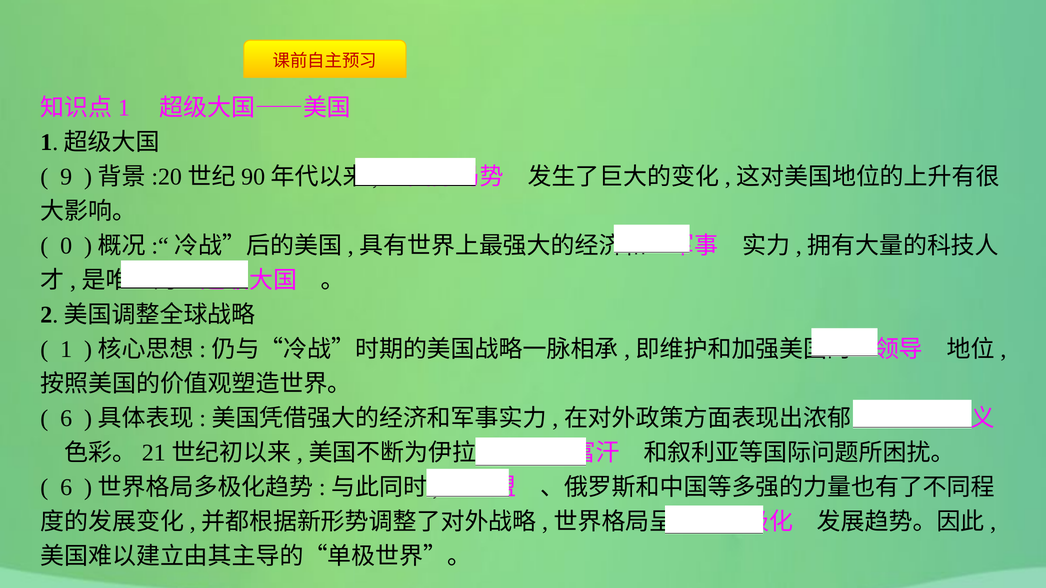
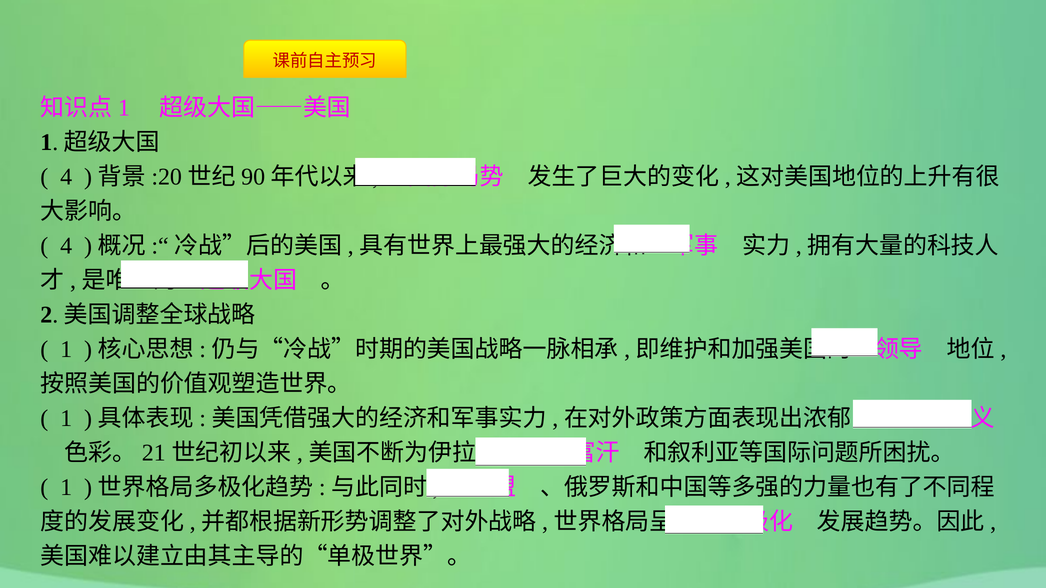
9: 9 -> 4 (66, 177)
0: 0 -> 4 (66, 246)
6: 6 -> 1 (66, 419)
6: 6 -> 1 (66, 488)
